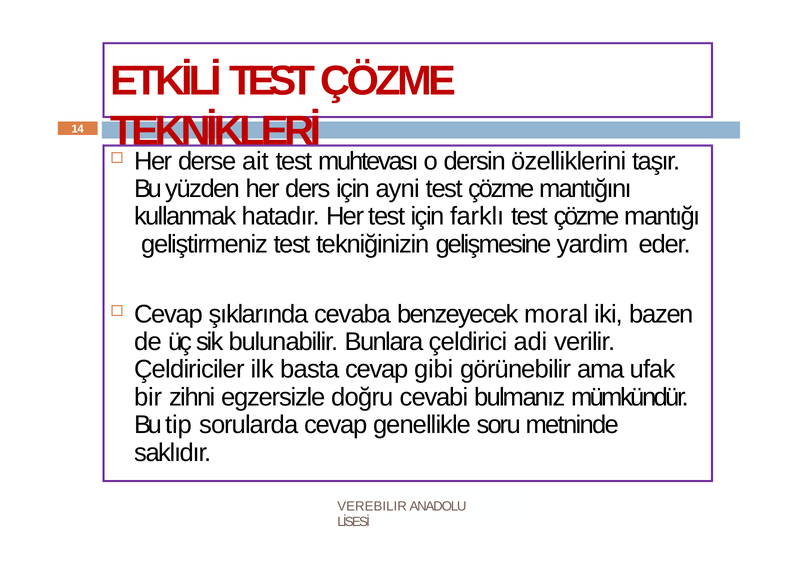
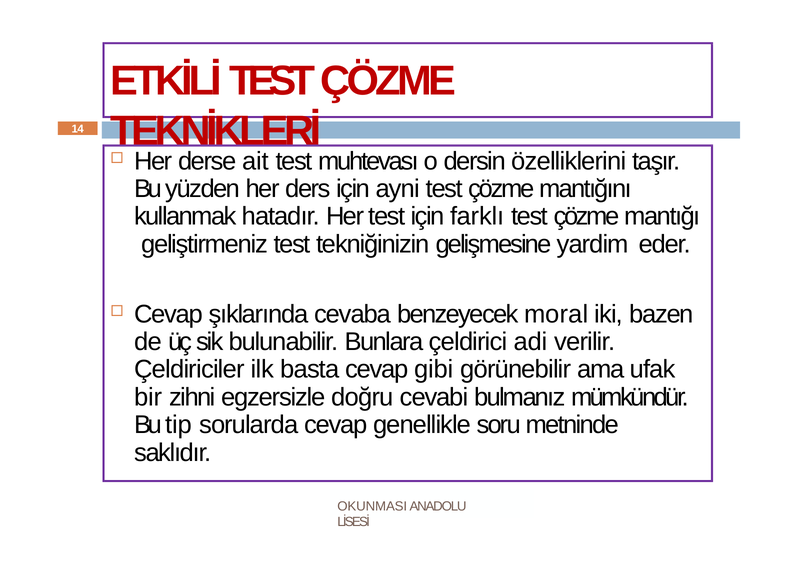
VEREBILIR: VEREBILIR -> OKUNMASI (372, 506)
